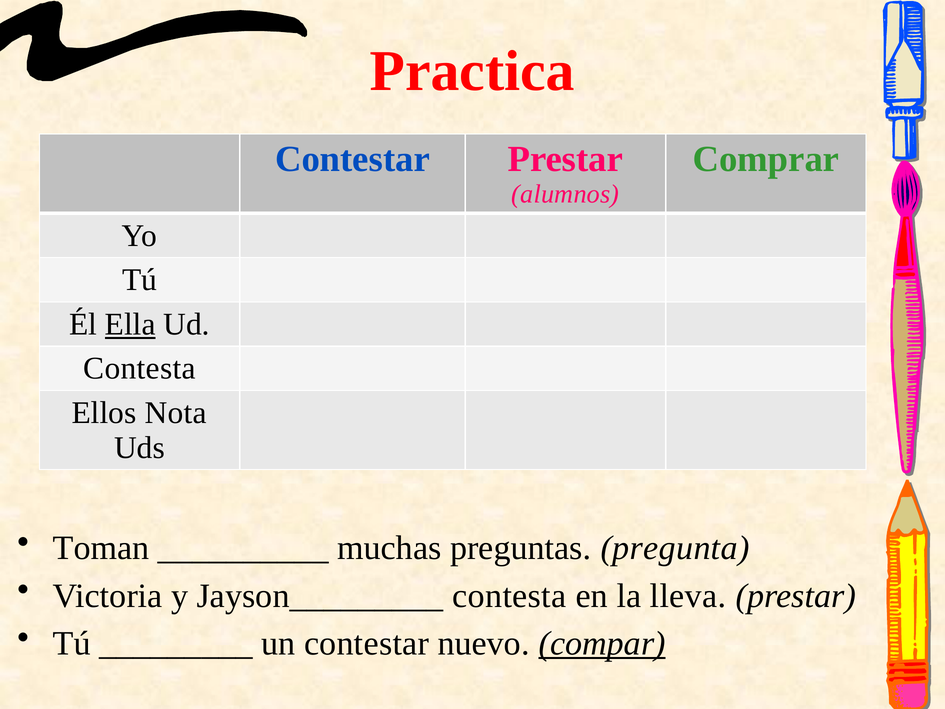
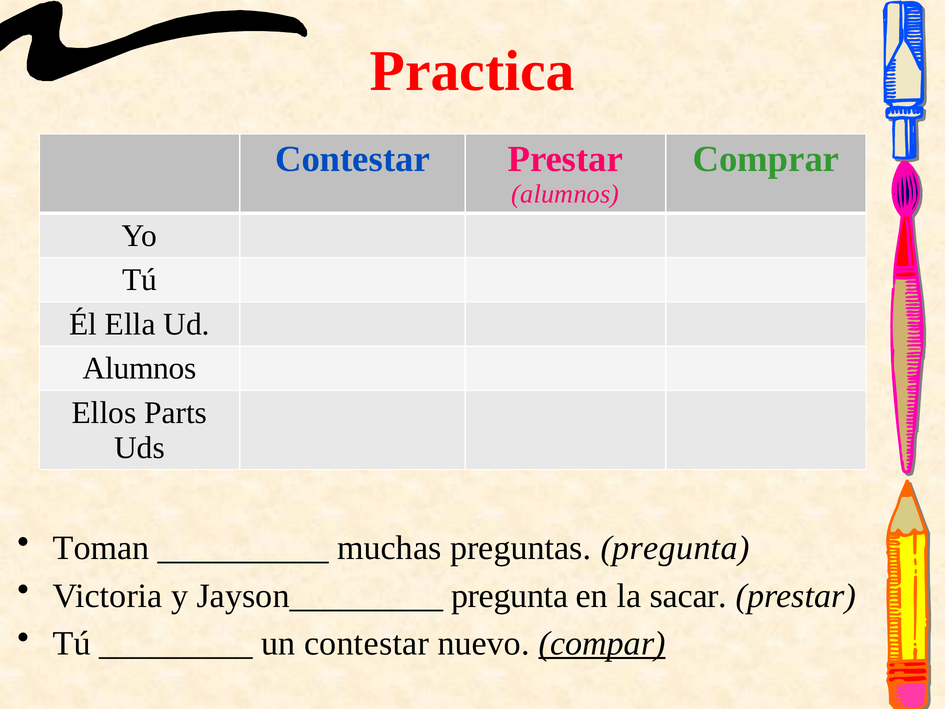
Ella underline: present -> none (130, 324)
Contesta: Contesta -> Alumnos (140, 368)
Nota: Nota -> Parts (176, 413)
Jayson_________ contesta: contesta -> pregunta (510, 596)
lleva: lleva -> sacar (688, 596)
